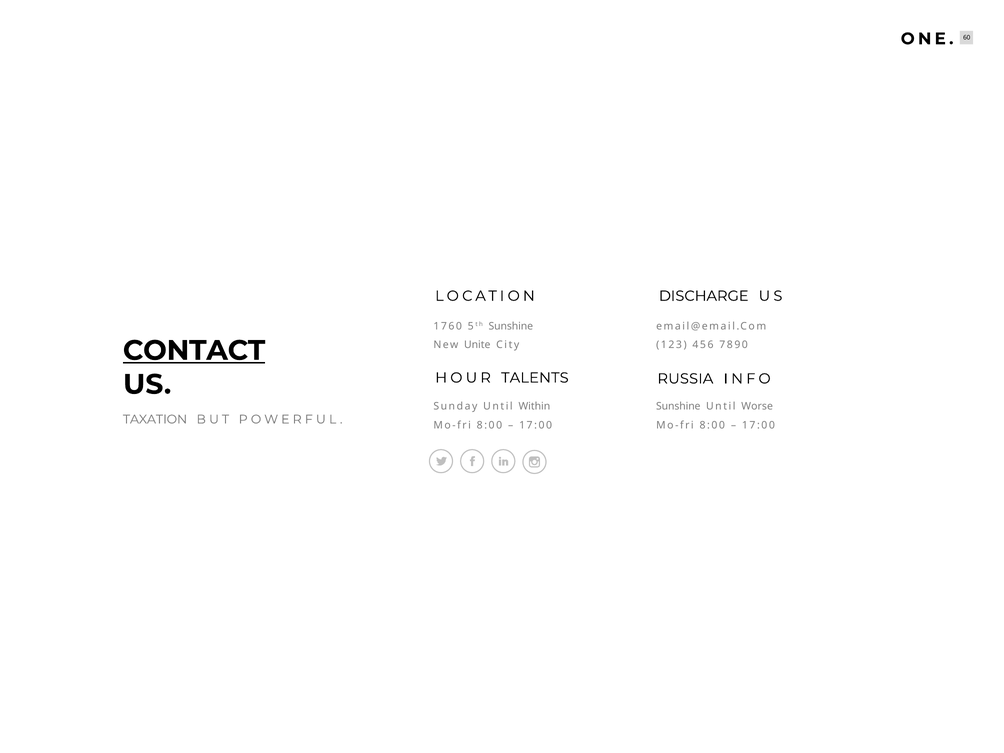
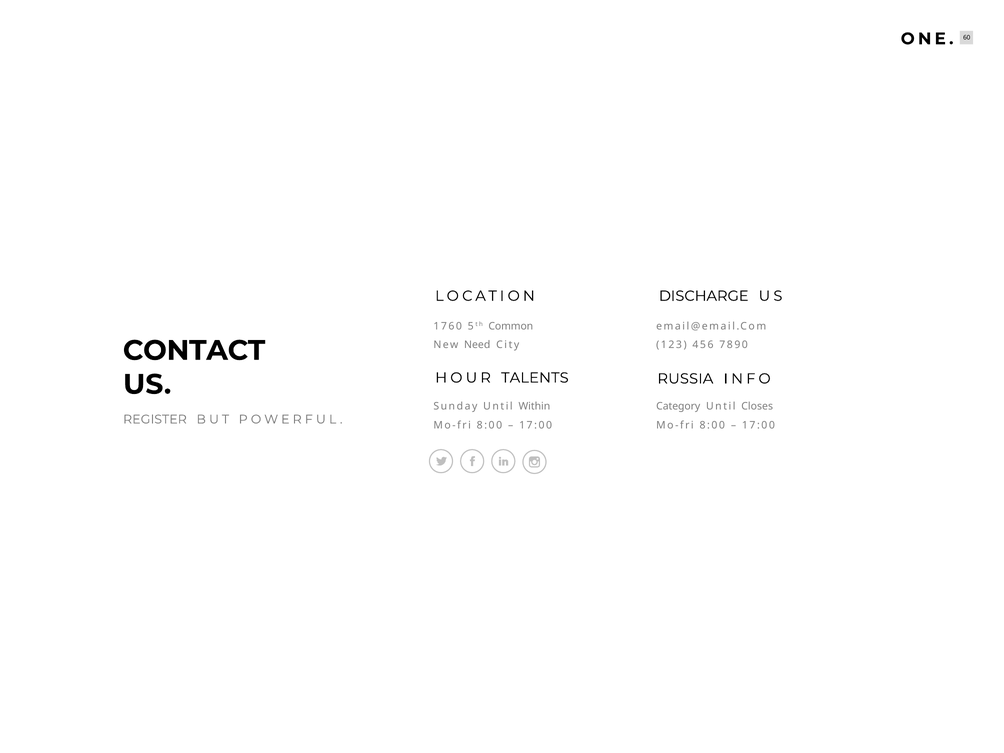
5th Sunshine: Sunshine -> Common (511, 326)
Unite: Unite -> Need (477, 345)
CONTACT underline: present -> none (194, 350)
Sunshine: Sunshine -> Category (678, 406)
Worse: Worse -> Closes (757, 406)
TAXATION: TAXATION -> REGISTER (155, 419)
